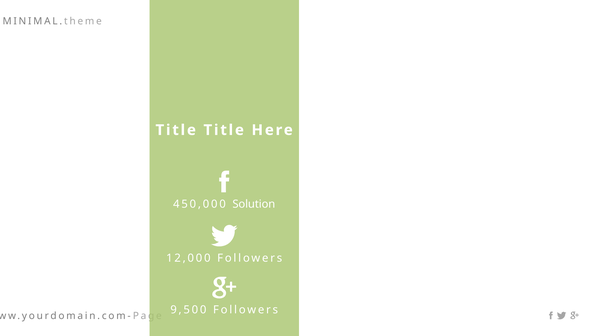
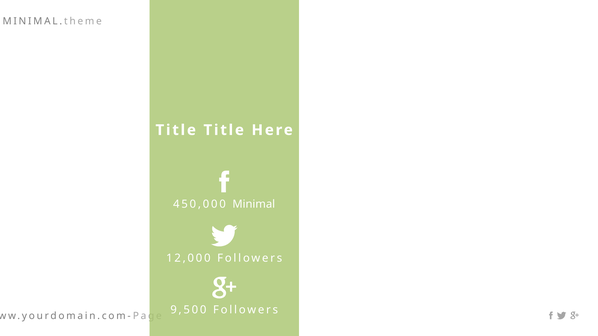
Solution: Solution -> Minimal (254, 204)
